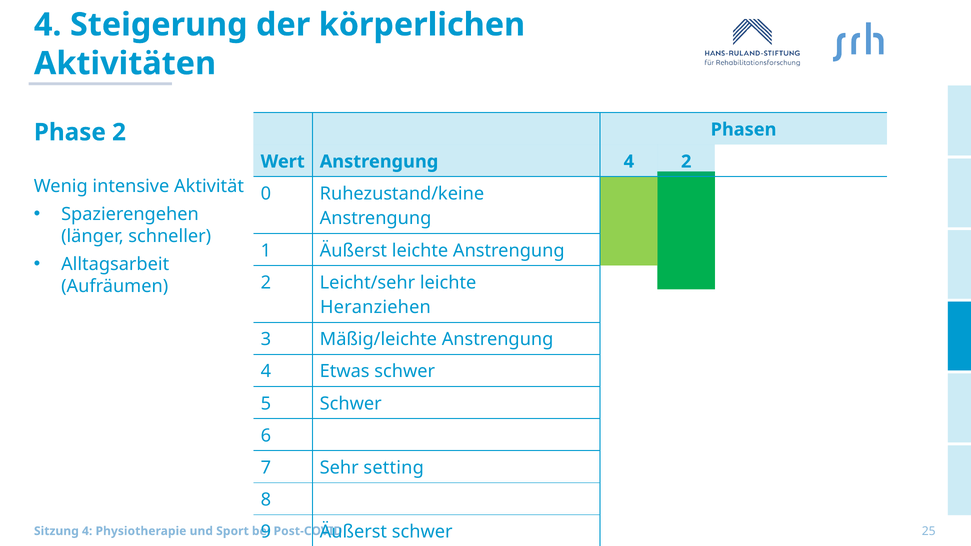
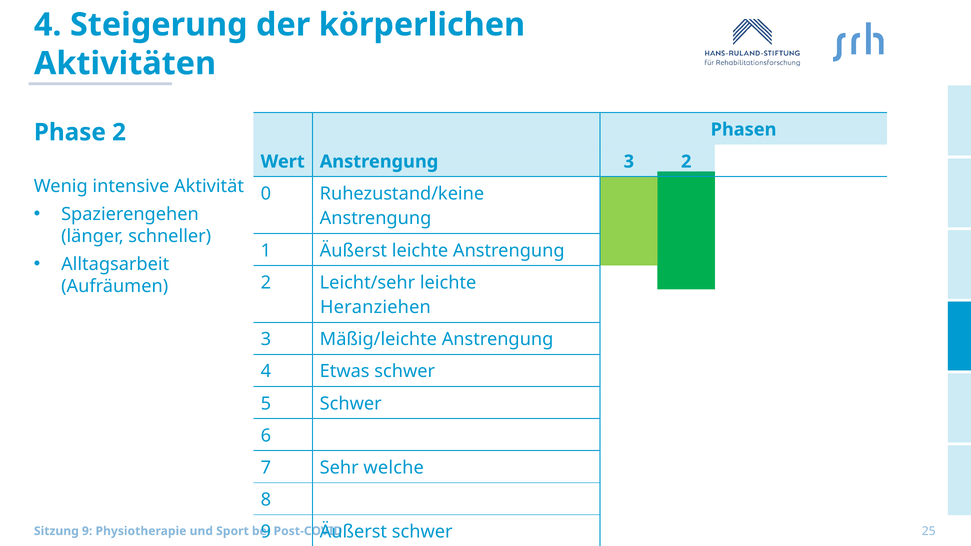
Wert Anstrengung 4: 4 -> 3 (629, 162)
setting: setting -> welche (394, 468)
Sitzung 4: 4 -> 9 (87, 531)
